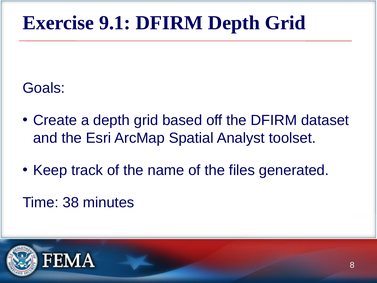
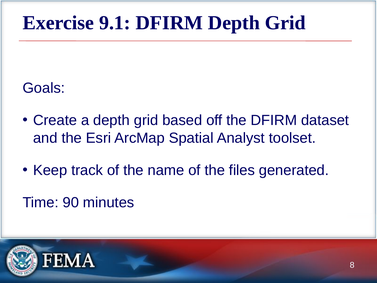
38: 38 -> 90 (71, 202)
